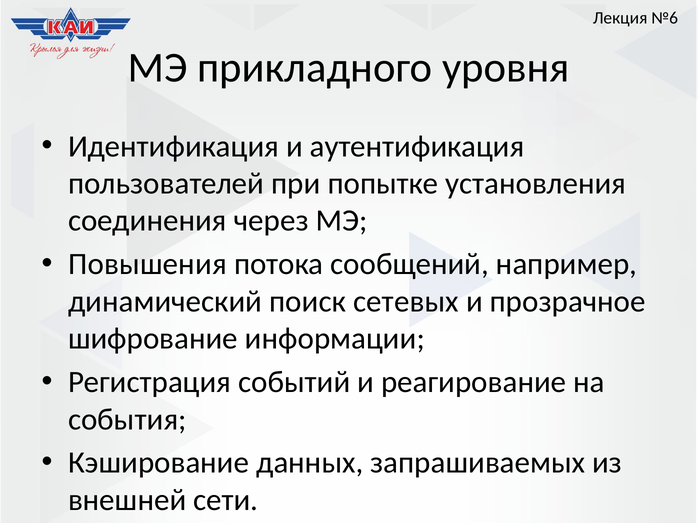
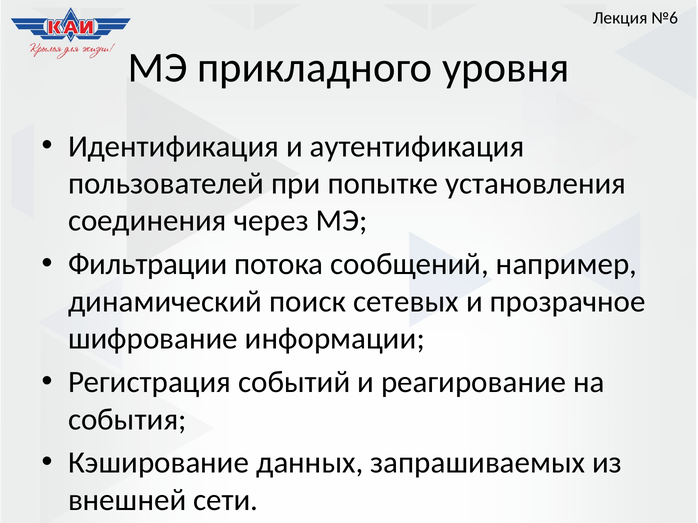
Повышения: Повышения -> Фильтрации (148, 264)
